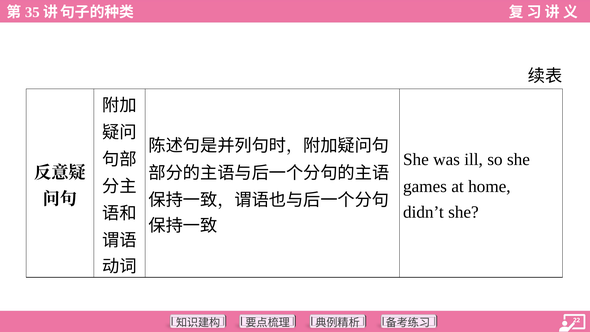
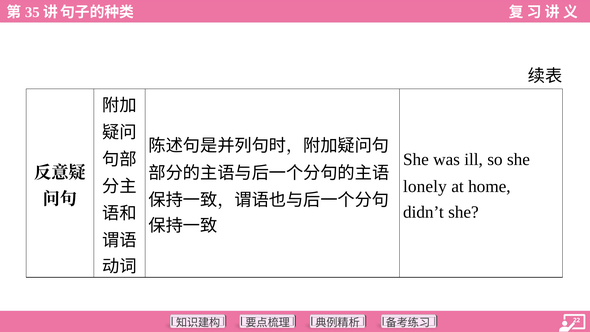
games: games -> lonely (425, 186)
